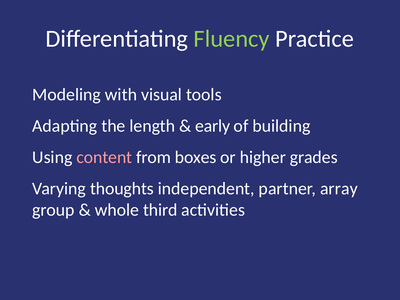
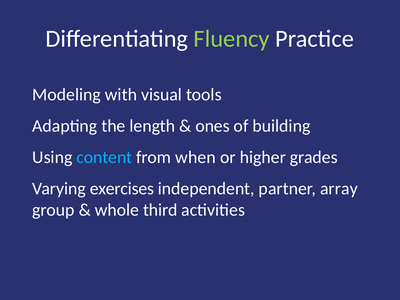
early: early -> ones (213, 126)
content colour: pink -> light blue (104, 157)
boxes: boxes -> when (196, 157)
thoughts: thoughts -> exercises (122, 189)
